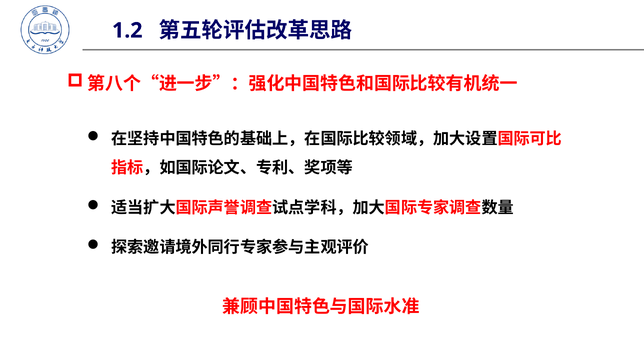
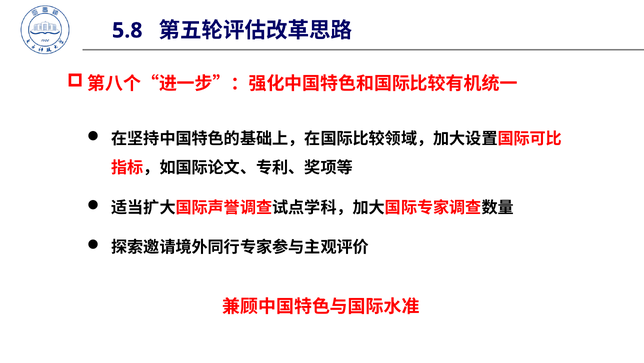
1.2: 1.2 -> 5.8 (127, 30)
